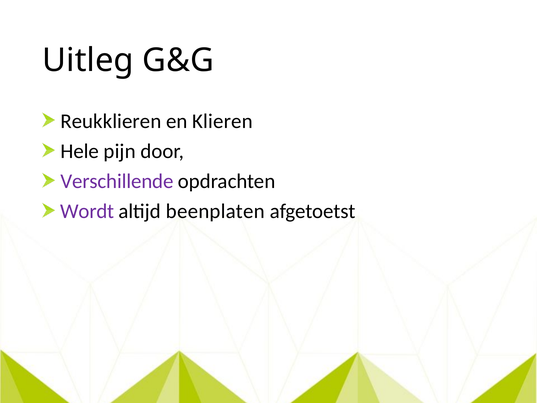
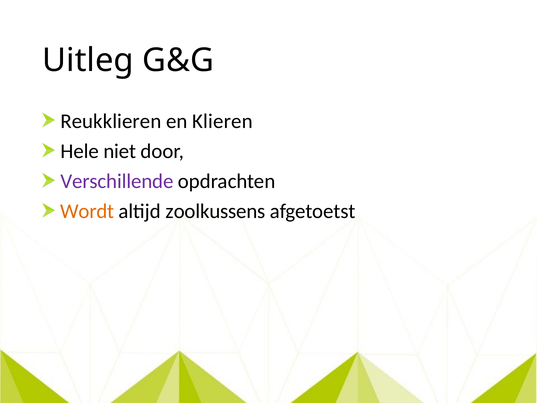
pijn: pijn -> niet (120, 151)
Wordt colour: purple -> orange (87, 211)
beenplaten: beenplaten -> zoolkussens (216, 211)
